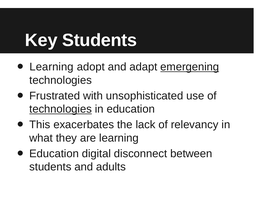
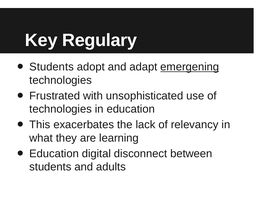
Key Students: Students -> Regulary (100, 40)
Learning: Learning -> Students (52, 67)
technologies underline: present -> none (61, 109)
